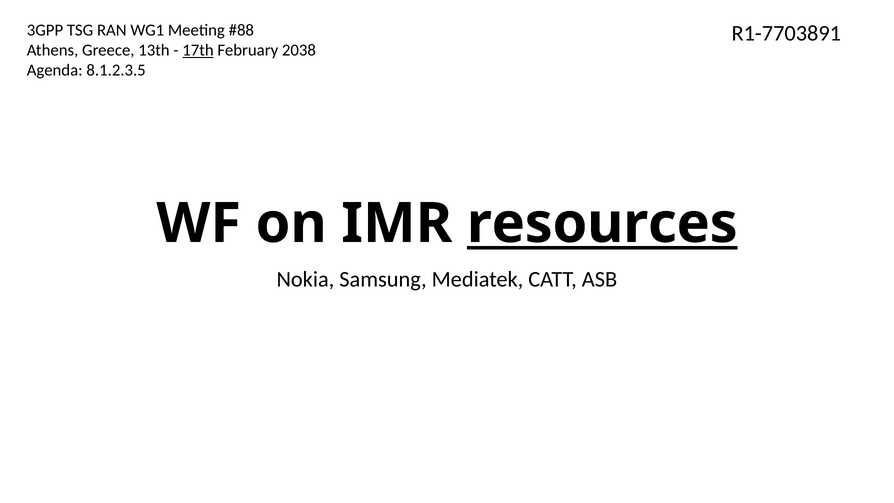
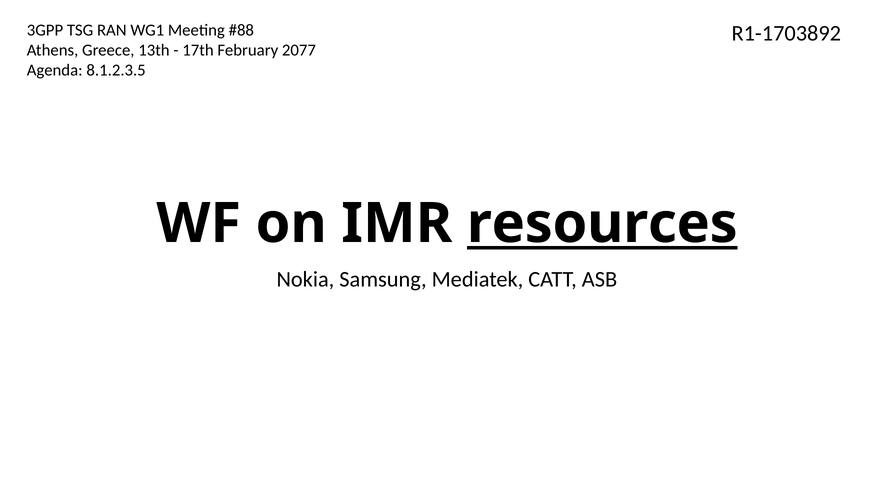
R1-7703891: R1-7703891 -> R1-1703892 (786, 33)
17th underline: present -> none (198, 50)
2038: 2038 -> 2077 (299, 50)
